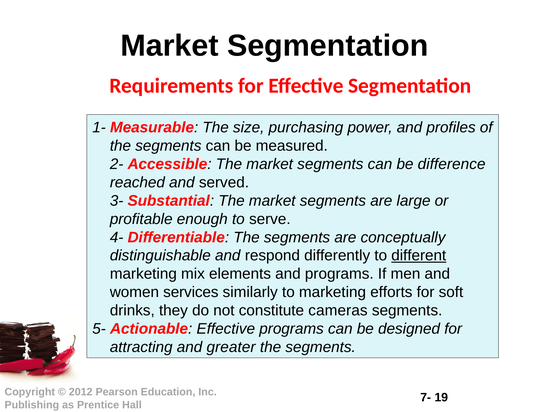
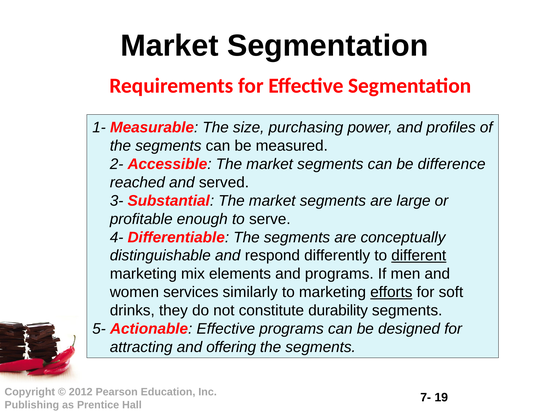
efforts underline: none -> present (391, 292)
cameras: cameras -> durability (338, 310)
greater: greater -> offering (231, 347)
